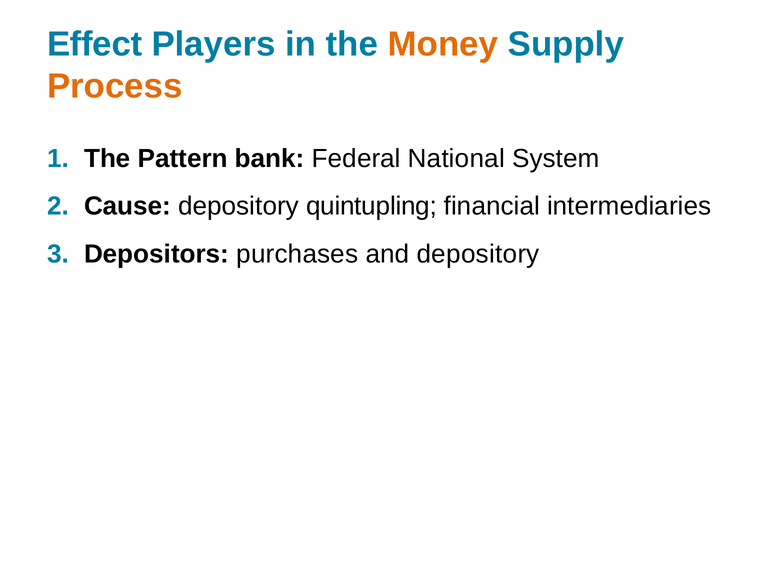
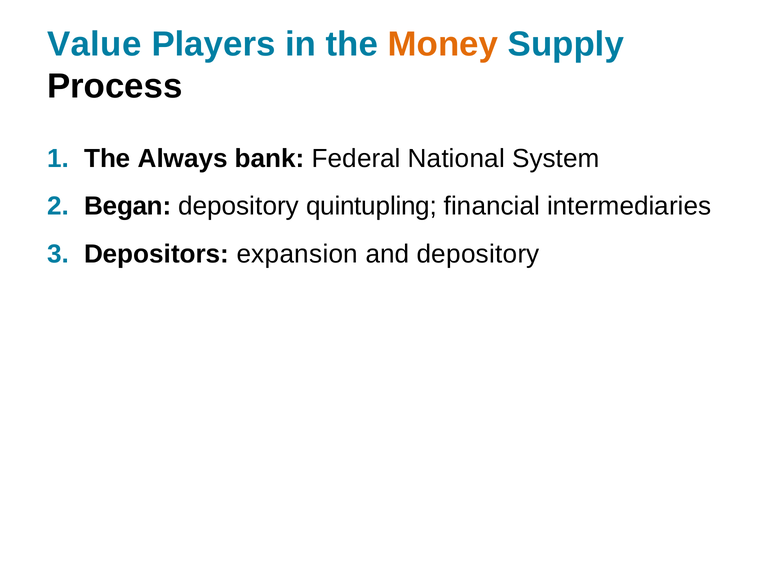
Effect: Effect -> Value (94, 44)
Process colour: orange -> black (115, 86)
Pattern: Pattern -> Always (183, 159)
Cause: Cause -> Began (128, 206)
purchases: purchases -> expansion (297, 254)
